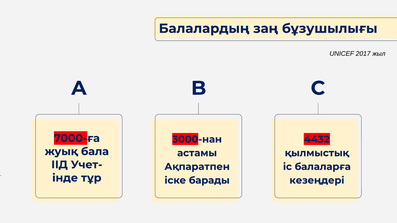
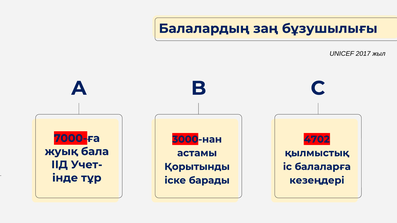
4432: 4432 -> 4702 (317, 140)
Ақпаратпен: Ақпаратпен -> Қорытынды (197, 167)
